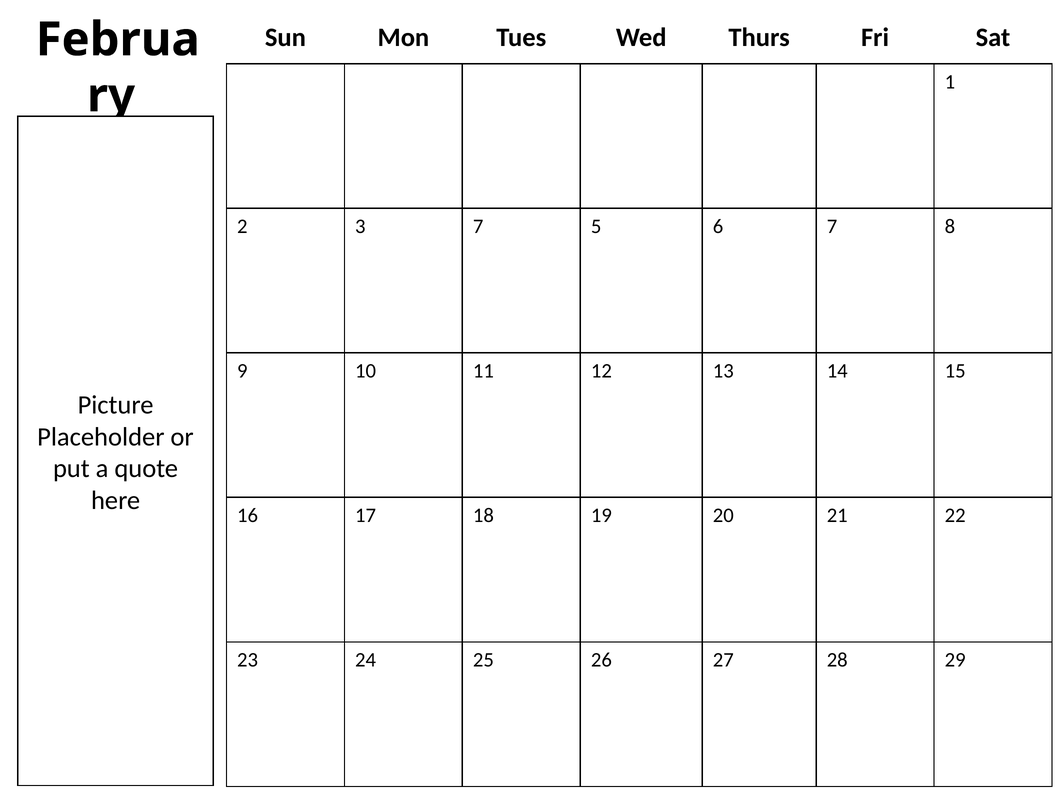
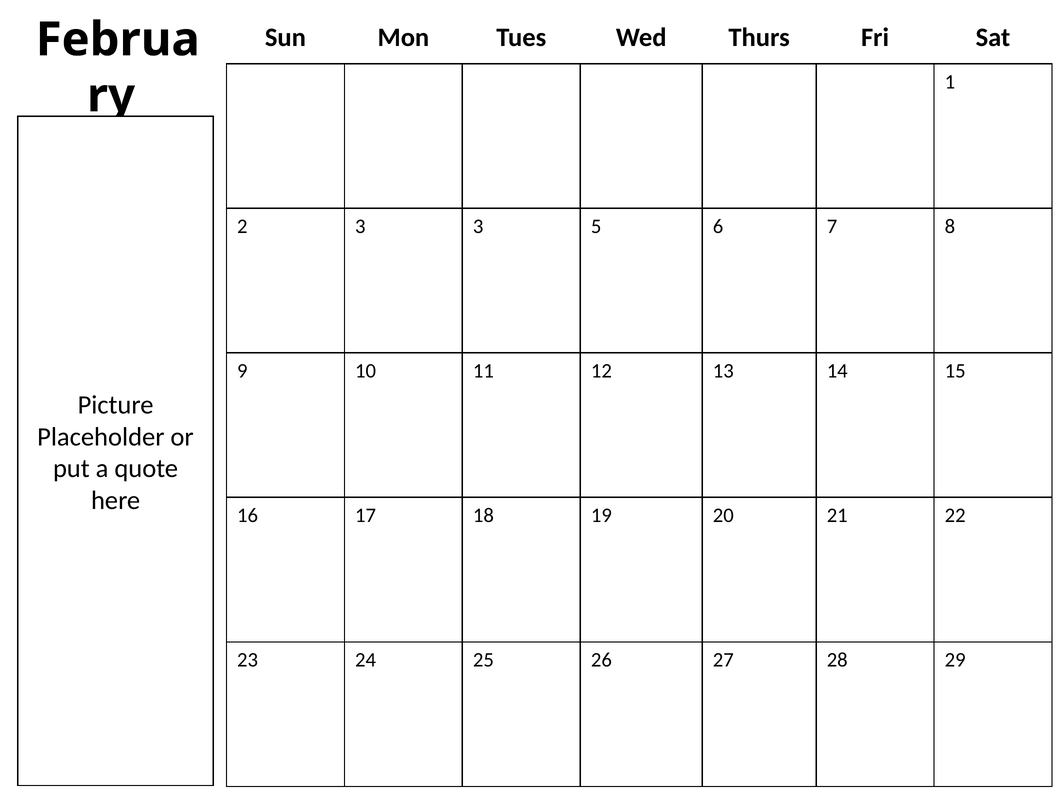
3 7: 7 -> 3 (478, 226)
